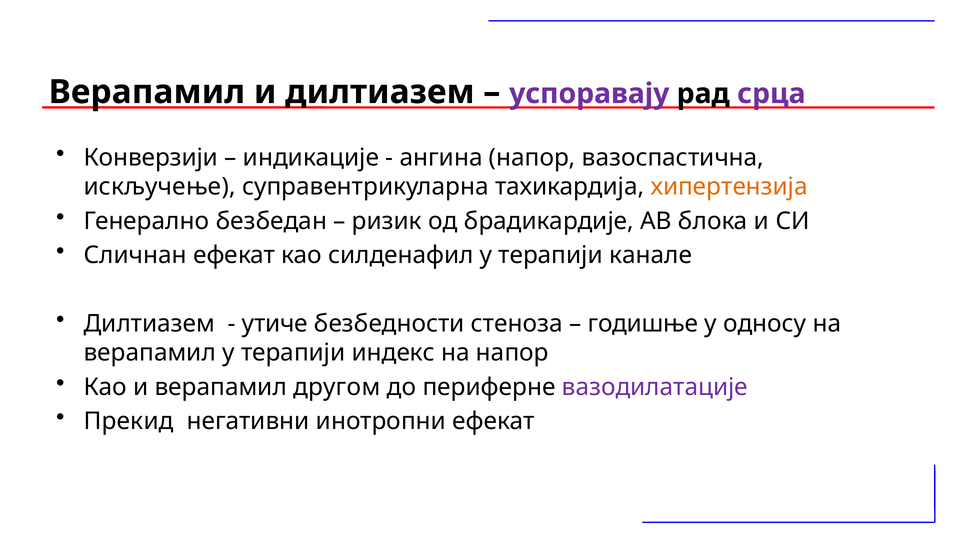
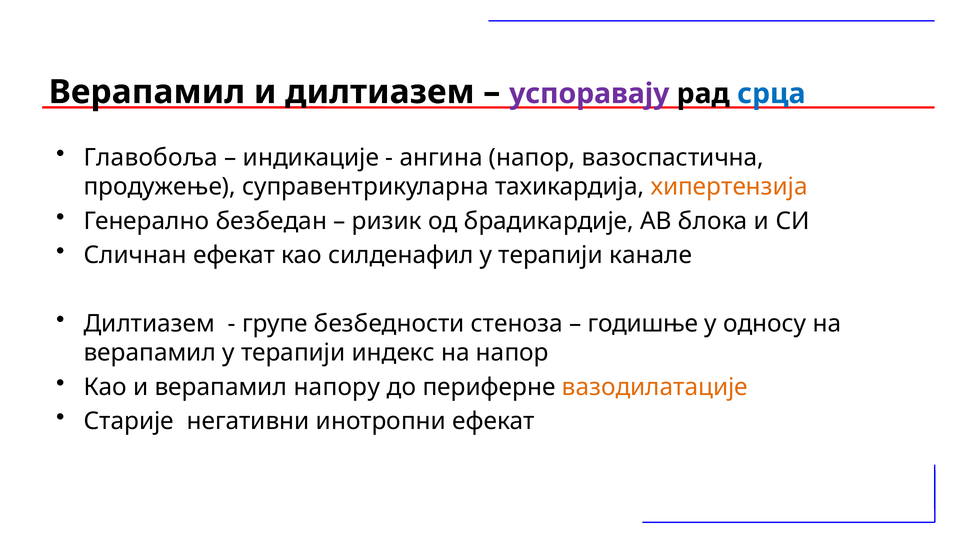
срца colour: purple -> blue (771, 94)
Конверзији: Конверзији -> Главобоља (151, 158)
искључење: искључење -> продужење (160, 187)
утиче: утиче -> групе (275, 324)
другом: другом -> напору (337, 387)
вазодилатације colour: purple -> orange (655, 387)
Прекид: Прекид -> Старије (129, 422)
